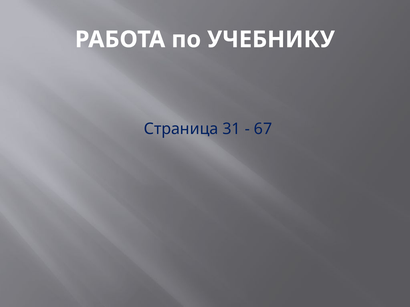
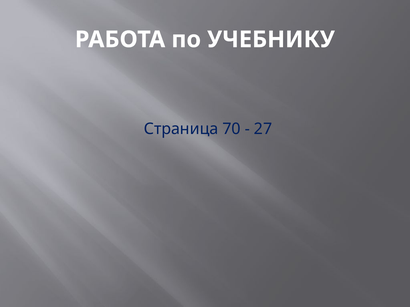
31: 31 -> 70 (232, 129)
67: 67 -> 27 (263, 129)
